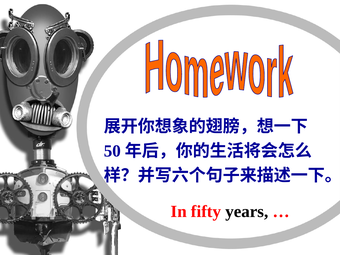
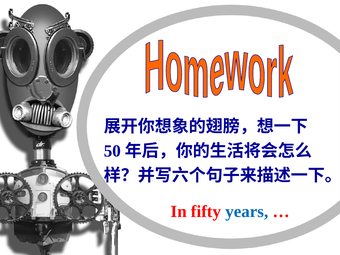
years colour: black -> blue (247, 212)
